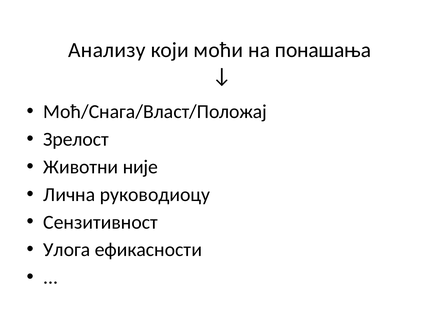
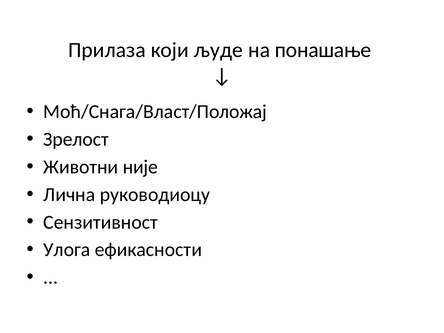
Анализу: Анализу -> Прилаза (107, 50)
моћи: моћи -> људе (218, 50)
понашања: понашања -> понашање (323, 50)
